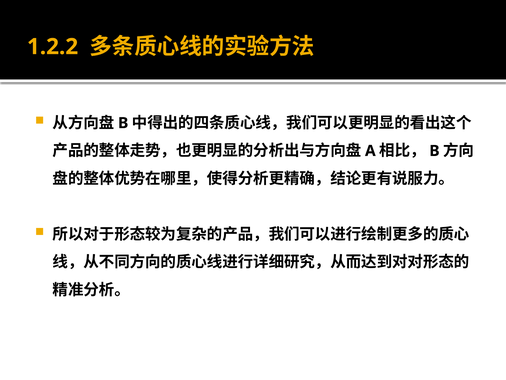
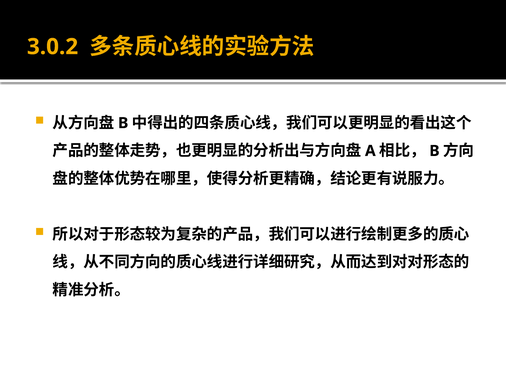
1.2.2: 1.2.2 -> 3.0.2 (53, 47)
